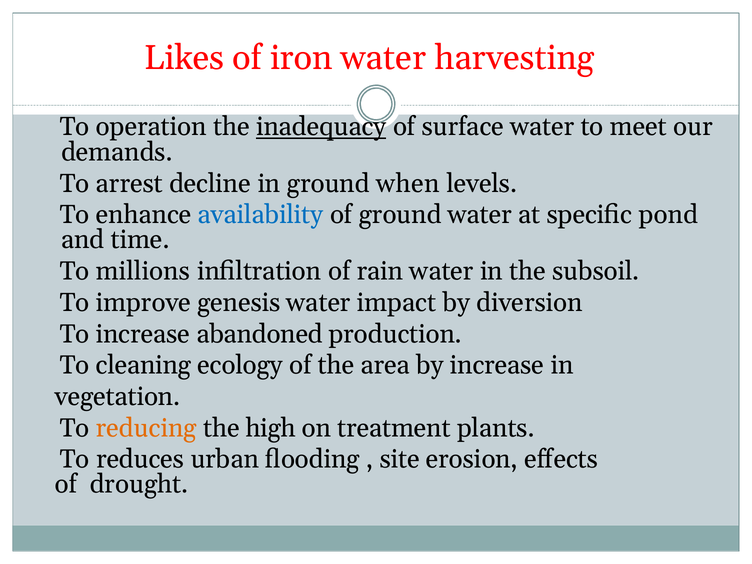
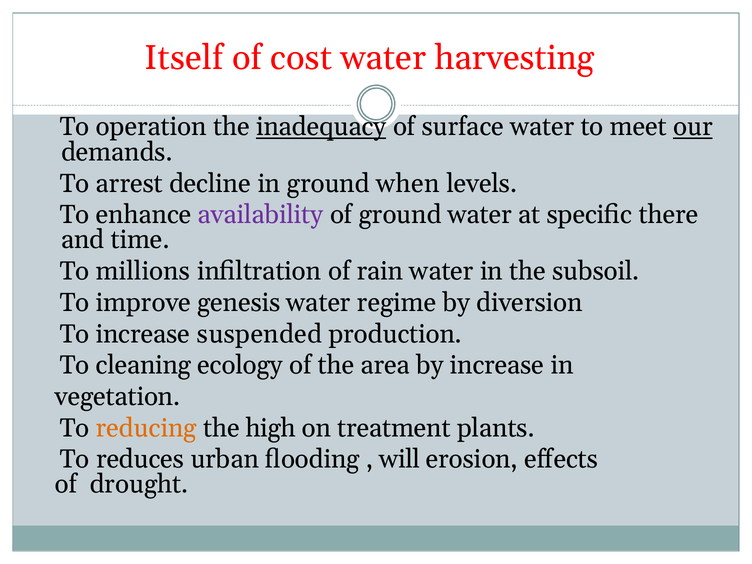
Likes: Likes -> Itself (184, 58)
iron: iron -> cost (301, 58)
our underline: none -> present (693, 127)
availability colour: blue -> purple (261, 215)
pond: pond -> there (669, 215)
impact: impact -> regime (397, 303)
abandoned: abandoned -> suspended (260, 334)
site: site -> will (400, 459)
